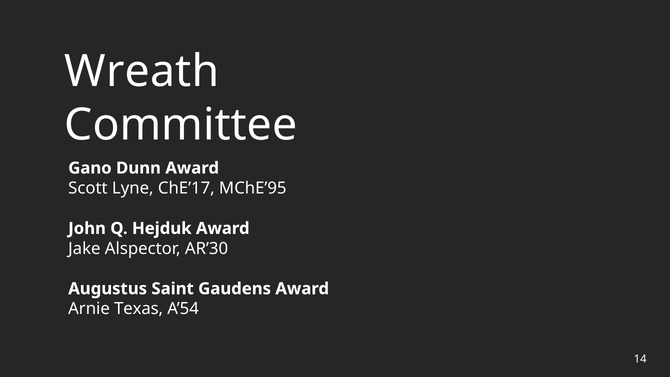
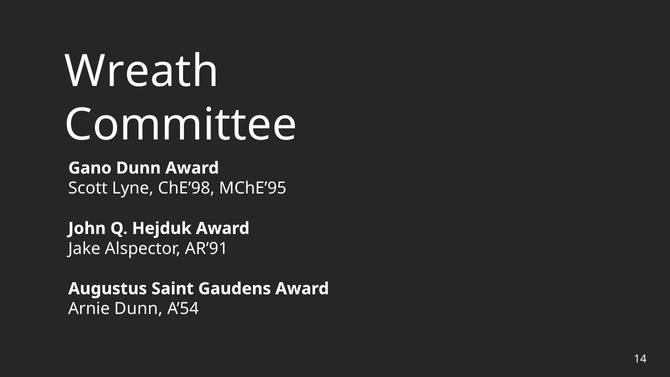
ChE’17: ChE’17 -> ChE’98 (186, 188)
AR’30: AR’30 -> AR’91 (207, 248)
Arnie Texas: Texas -> Dunn (138, 309)
